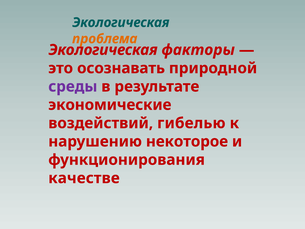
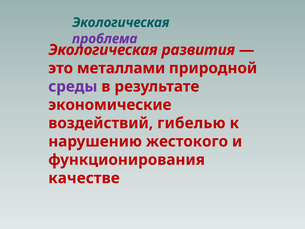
проблема colour: orange -> purple (105, 39)
факторы: факторы -> развития (198, 50)
осознавать: осознавать -> металлами (121, 68)
некоторое: некоторое -> жестокого (187, 141)
